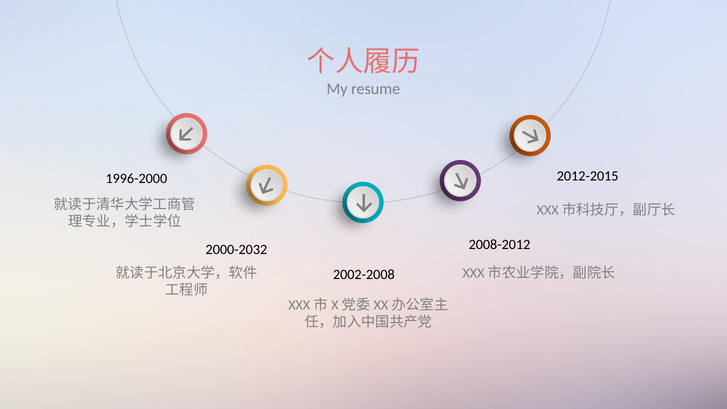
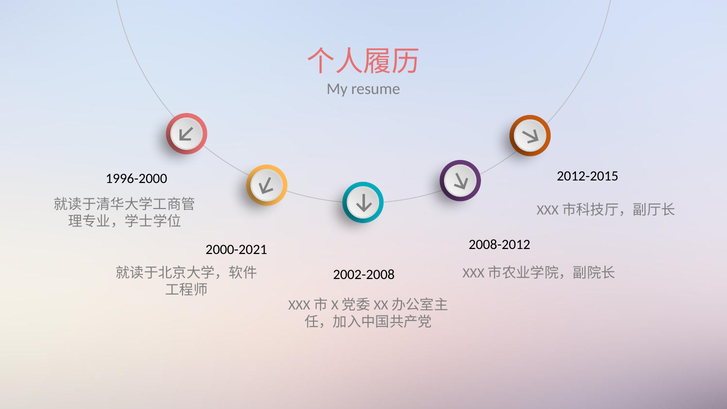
2000-2032: 2000-2032 -> 2000-2021 (236, 249)
